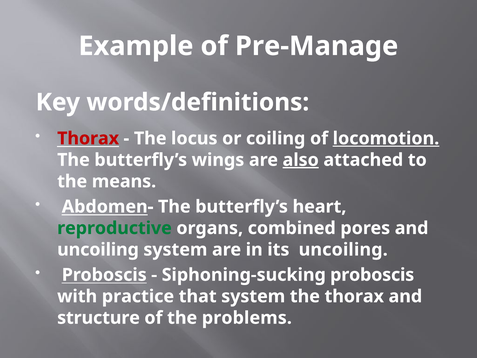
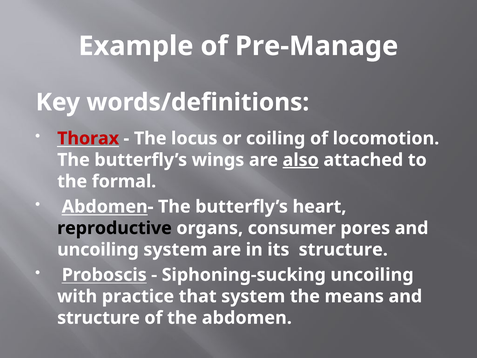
locomotion underline: present -> none (386, 138)
means: means -> formal (124, 181)
reproductive colour: green -> black (114, 228)
combined: combined -> consumer (292, 228)
its uncoiling: uncoiling -> structure (343, 249)
Siphoning-sucking proboscis: proboscis -> uncoiling (372, 275)
the thorax: thorax -> means (354, 296)
problems: problems -> abdomen (247, 318)
